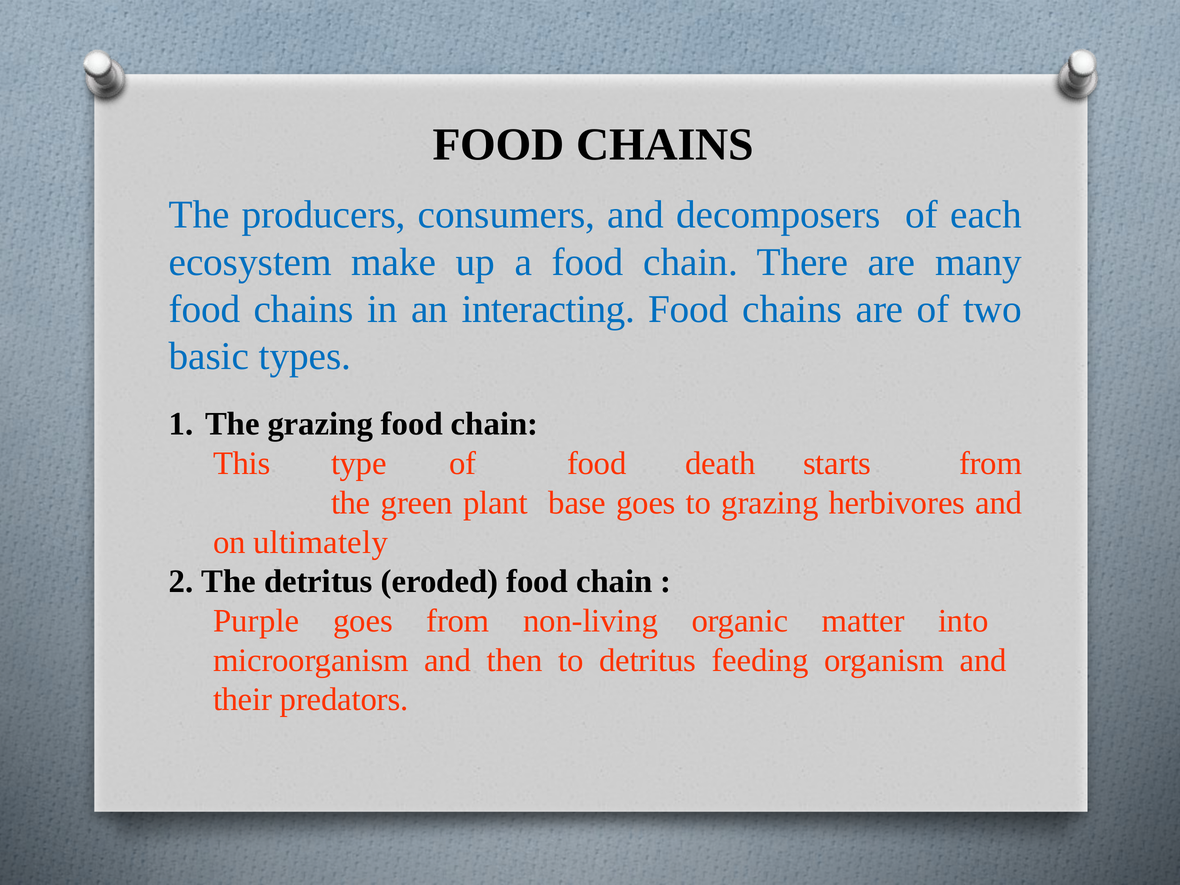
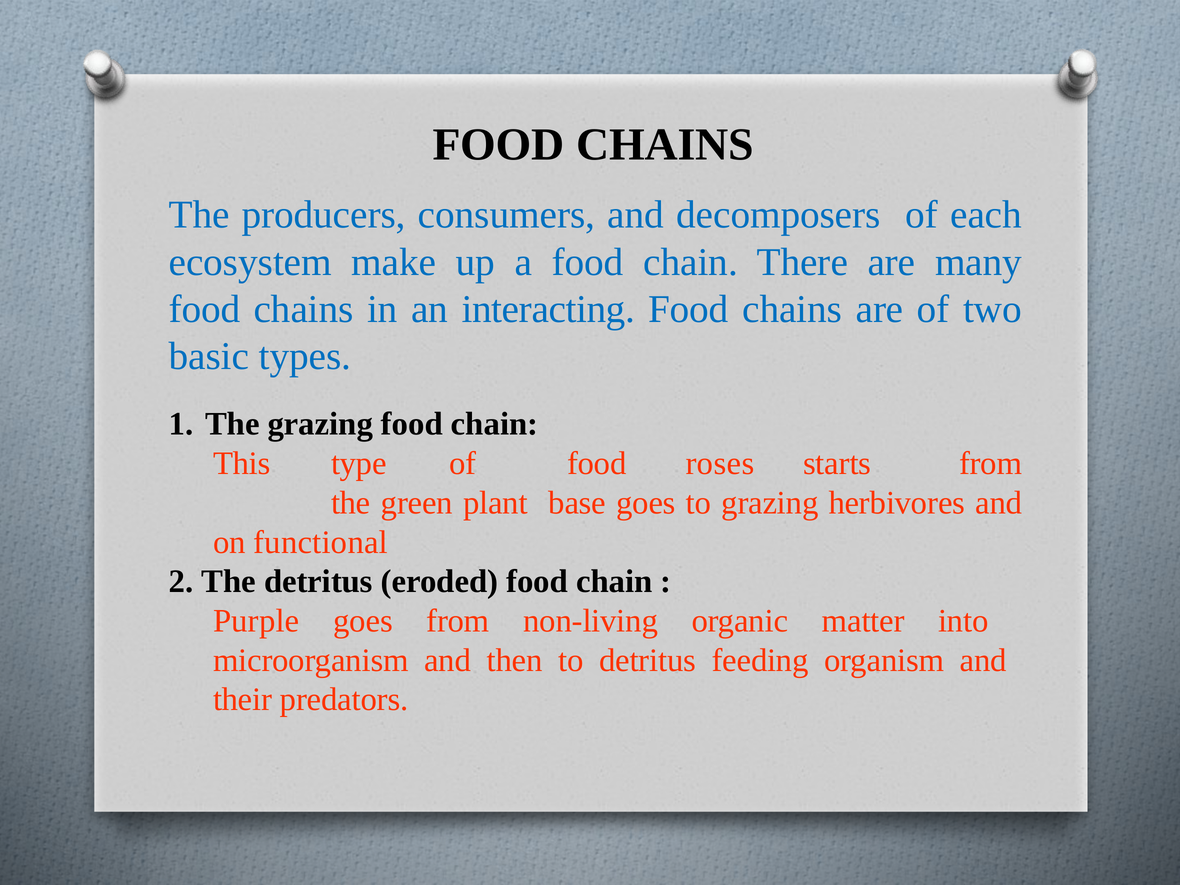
death: death -> roses (720, 463)
ultimately: ultimately -> functional (321, 542)
